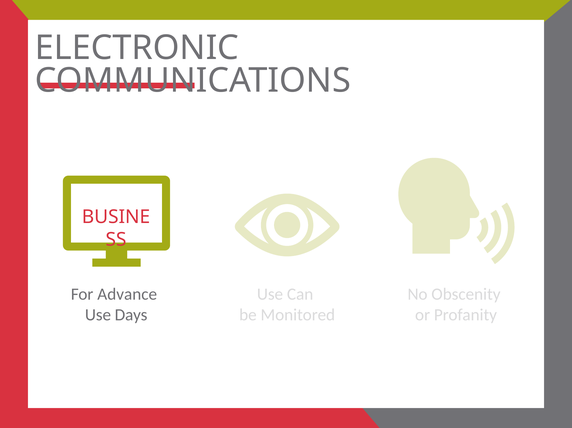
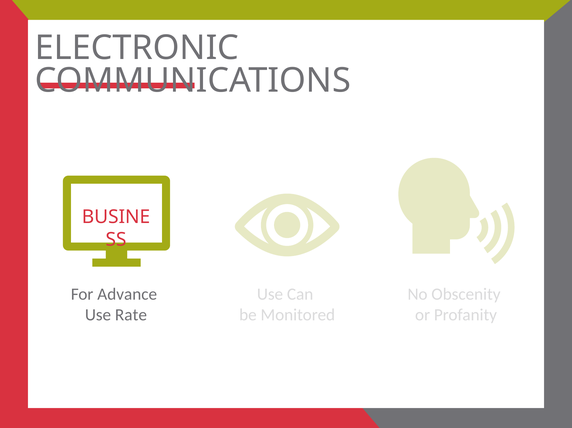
Days: Days -> Rate (131, 315)
